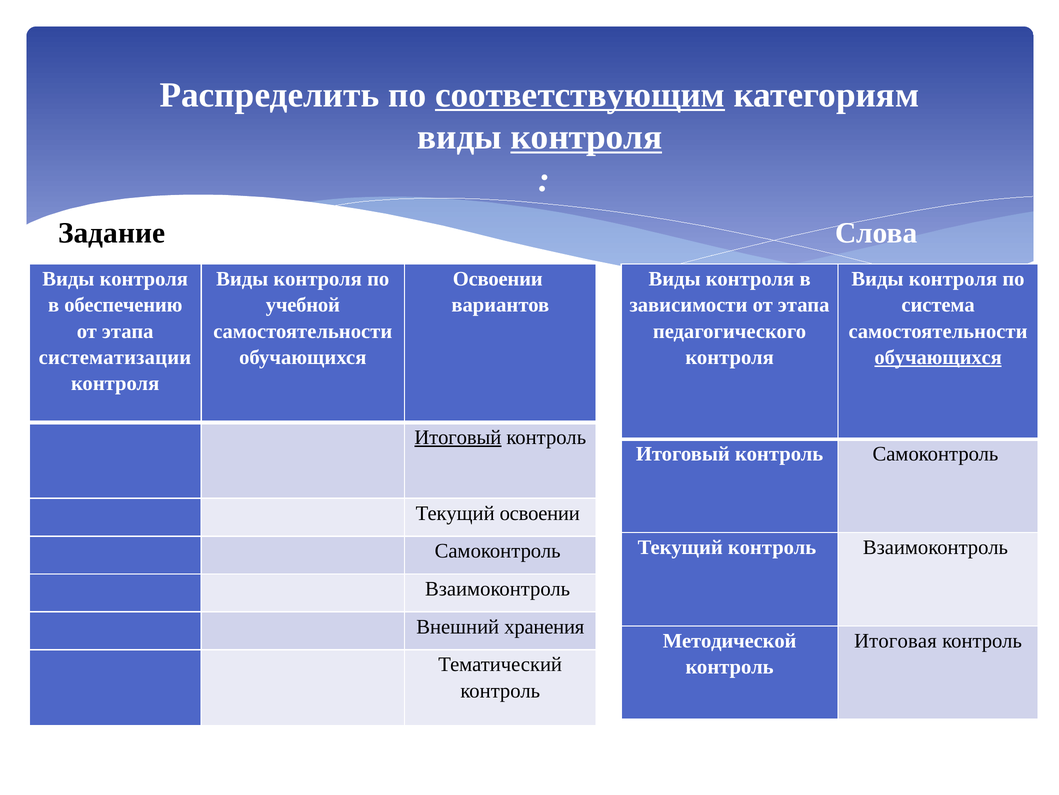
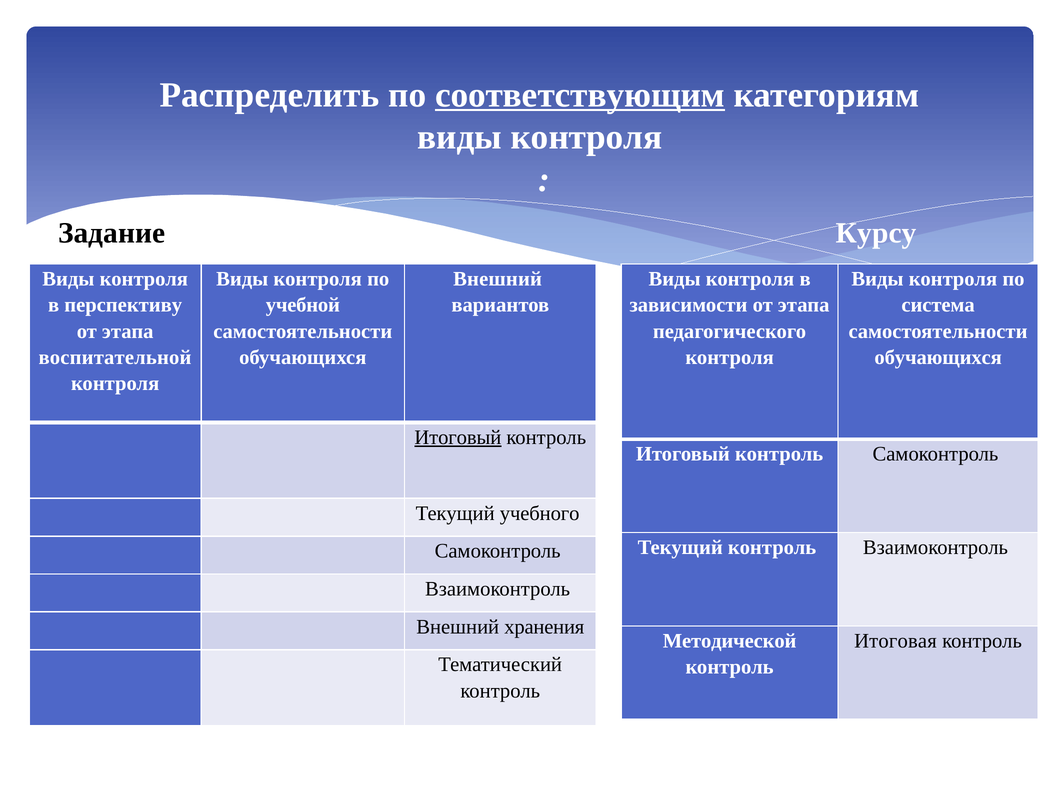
контроля underline: present -> none (586, 137)
Слова: Слова -> Курсу (876, 233)
Освоении: Освоении -> Внешний (498, 279)
обеспечению: обеспечению -> перспективу (123, 305)
систематизации: систематизации -> воспитательной (115, 357)
обучающихся underline: present -> none (938, 357)
Текущий освоении: освоении -> учебного (540, 513)
